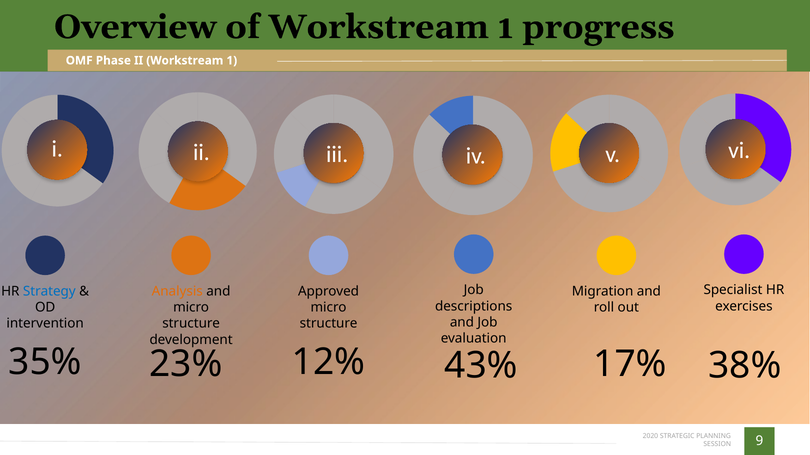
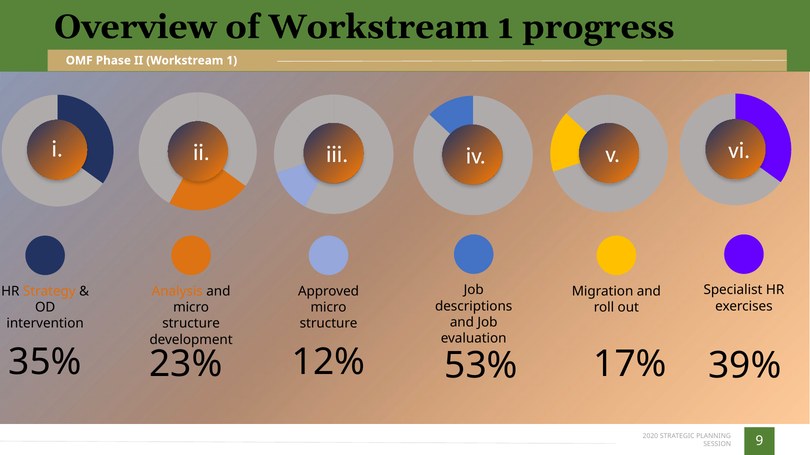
Strategy colour: blue -> orange (49, 292)
43%: 43% -> 53% (481, 366)
38%: 38% -> 39% (745, 366)
